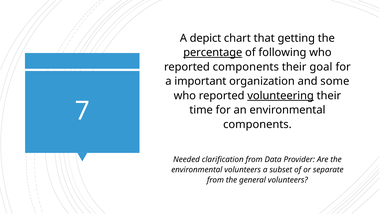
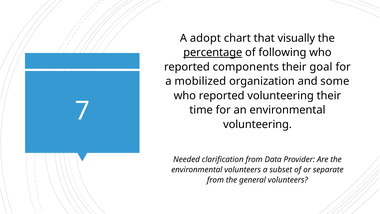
depict: depict -> adopt (205, 38)
getting: getting -> visually (296, 38)
important: important -> mobilized (200, 81)
volunteering underline: present -> none (281, 96)
components: components -> volunteering (257, 124)
